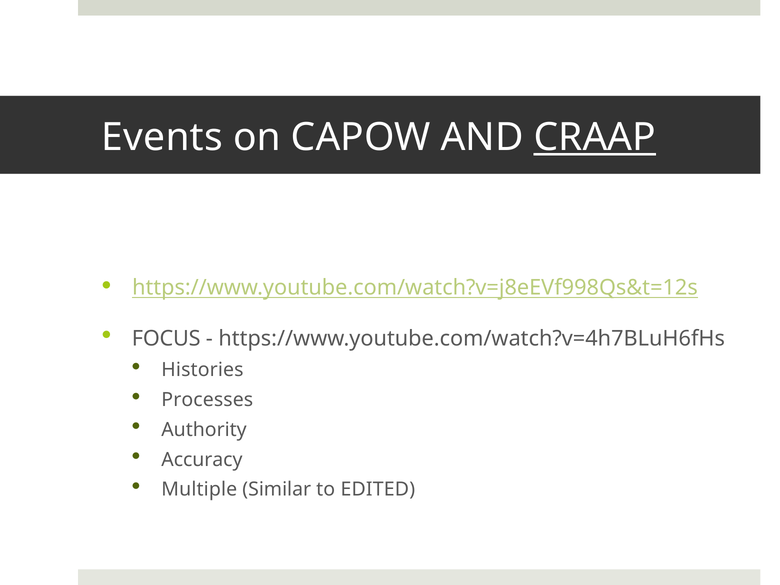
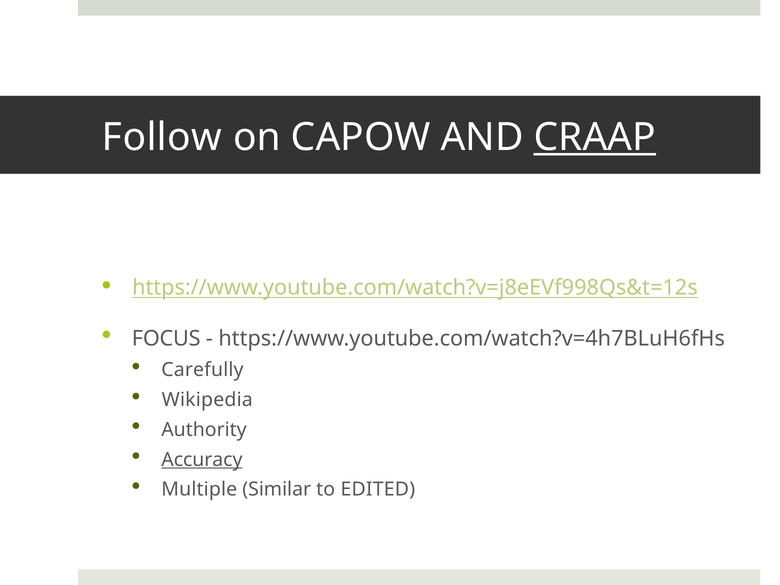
Events: Events -> Follow (162, 138)
Histories: Histories -> Carefully (202, 370)
Processes: Processes -> Wikipedia (207, 400)
Accuracy underline: none -> present (202, 460)
